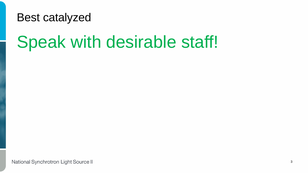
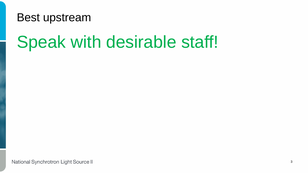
catalyzed: catalyzed -> upstream (67, 18)
